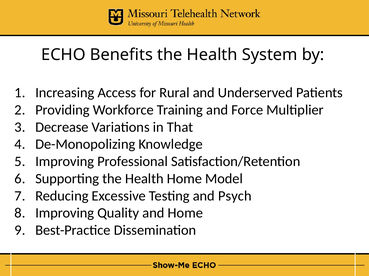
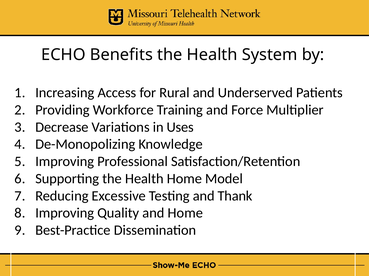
That: That -> Uses (180, 127)
Psych: Psych -> Thank (235, 196)
